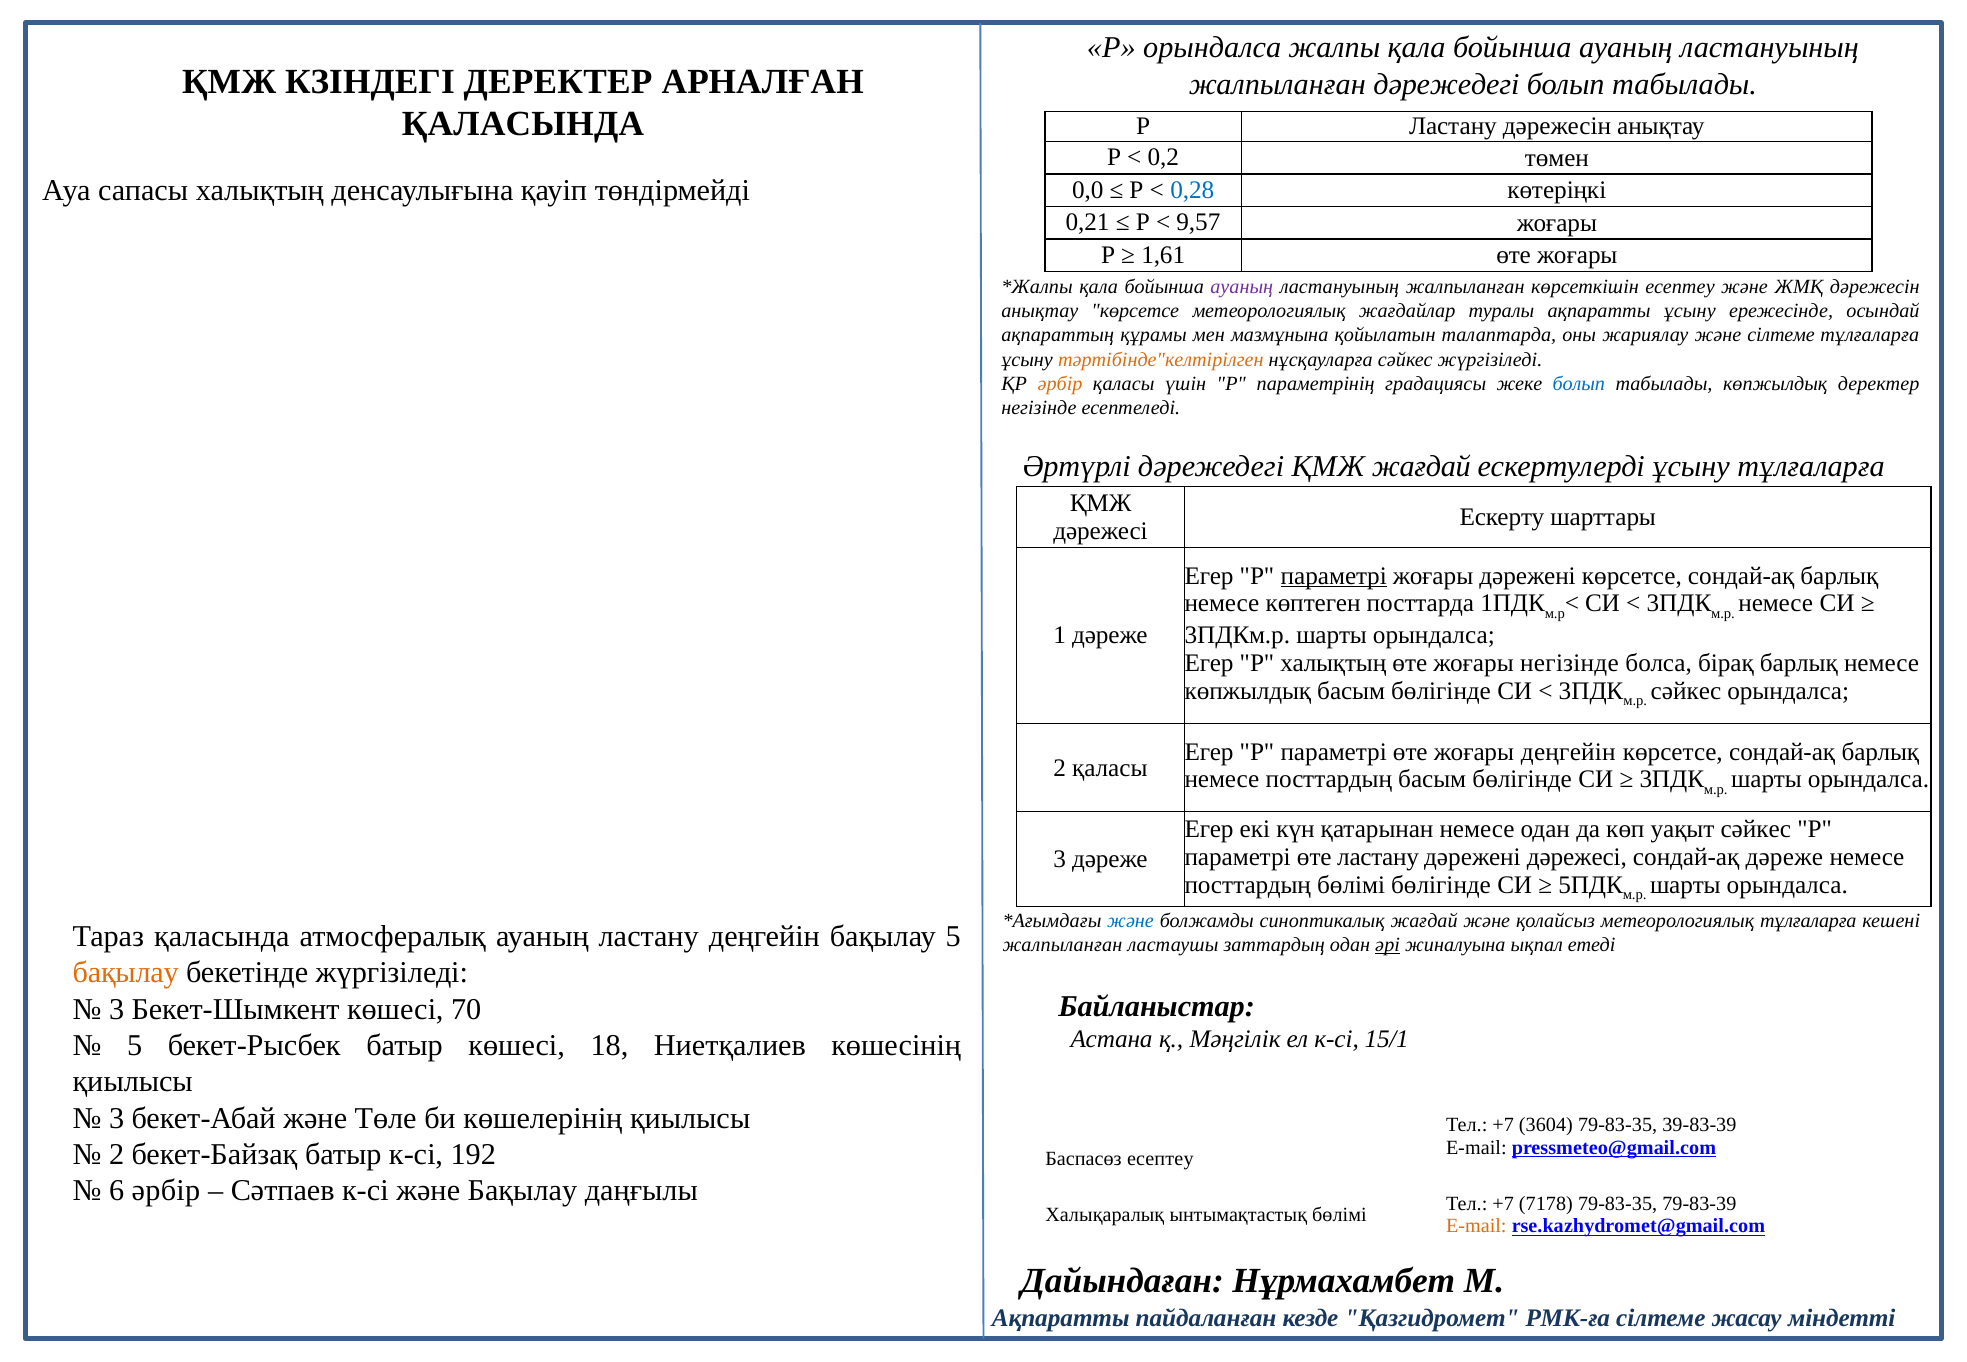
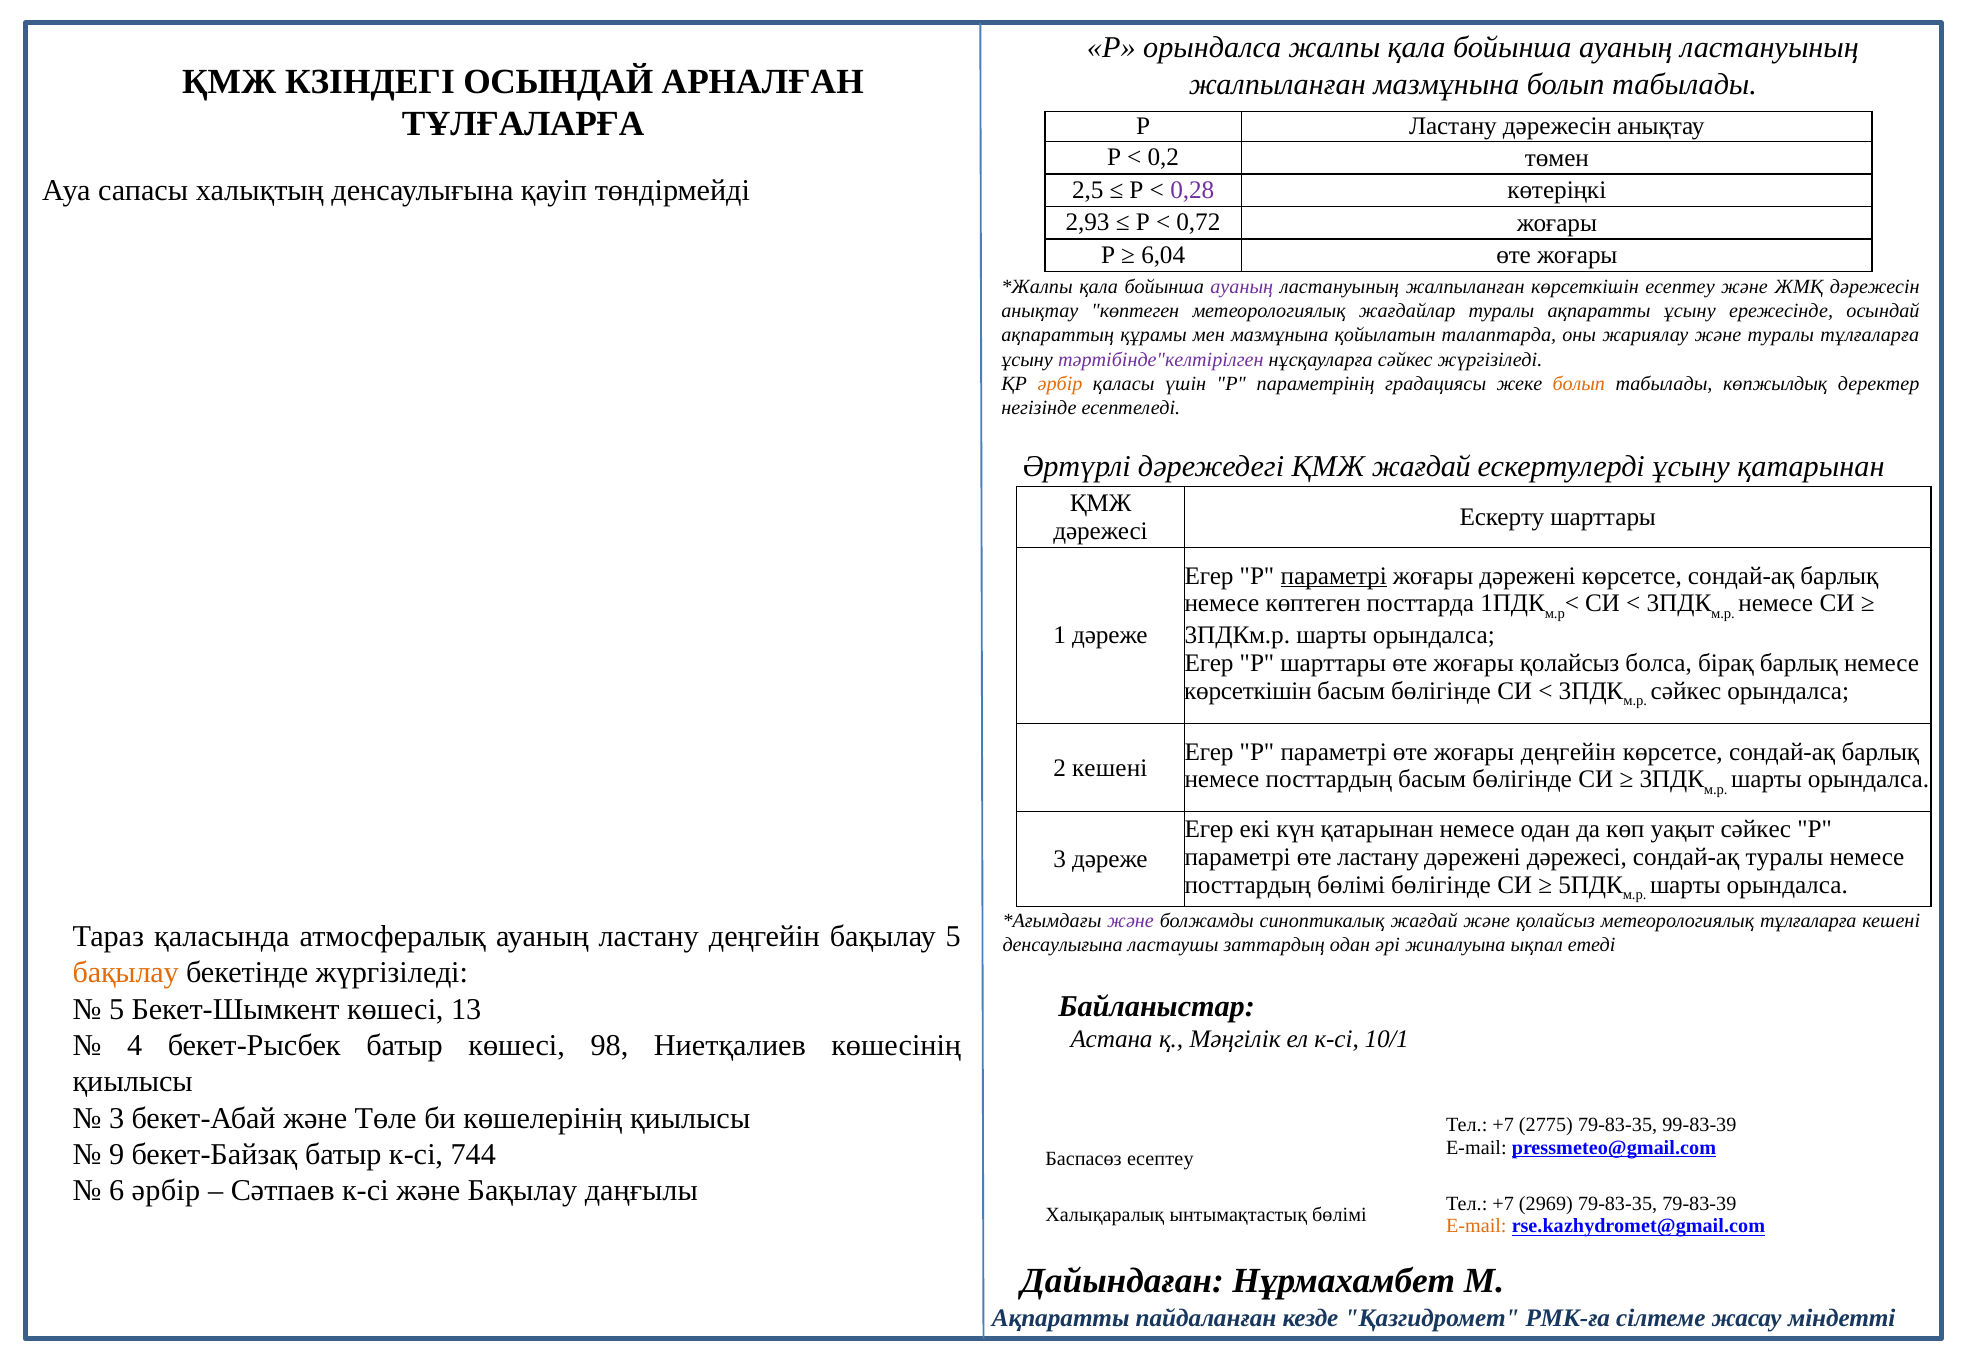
КЗІНДЕГІ ДЕРЕКТЕР: ДЕРЕКТЕР -> ОСЫНДАЙ (558, 81)
жалпыланған дәрежедегі: дәрежедегі -> мазмұнына (1446, 84)
ҚАЛАСЫНДА: ҚАЛАСЫНДА -> ТҰЛҒАЛАРҒА (523, 124)
0,0: 0,0 -> 2,5 (1088, 190)
0,28 colour: blue -> purple (1192, 190)
0,21: 0,21 -> 2,93 (1088, 222)
9,57: 9,57 -> 0,72 (1198, 222)
1,61: 1,61 -> 6,04 (1163, 255)
анықтау көрсетсе: көрсетсе -> көптеген (1135, 311)
және сілтеме: сілтеме -> туралы (1781, 335)
тәртібінде"келтірілген colour: orange -> purple (1161, 359)
болып colour: blue -> orange (1579, 384)
ұсыну тұлғаларға: тұлғаларға -> қатарынан (1811, 466)
P халықтың: халықтың -> шарттары (1333, 663)
жоғары негізінде: негізінде -> қолайсыз (1570, 663)
көпжылдық: көпжылдық -> көрсеткішін (1248, 691)
2 қаласы: қаласы -> кешені (1110, 768)
сондай-ақ дәреже: дәреже -> туралы (1784, 857)
және colour: blue -> purple (1131, 921)
жалпыланған: жалпыланған -> денсаулығына (1063, 945)
әрі underline: present -> none (1388, 945)
3: 3 -> 5 (117, 1009)
70: 70 -> 13 (466, 1009)
15/1: 15/1 -> 10/1 (1387, 1039)
5: 5 -> 4 (135, 1045)
18: 18 -> 98 (609, 1045)
3604: 3604 -> 2775 (1546, 1125)
39-83-39: 39-83-39 -> 99-83-39 (1699, 1125)
2: 2 -> 9 (117, 1154)
192: 192 -> 744 (473, 1154)
7178: 7178 -> 2969 (1546, 1204)
